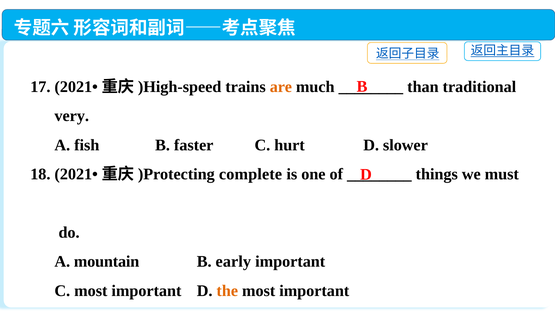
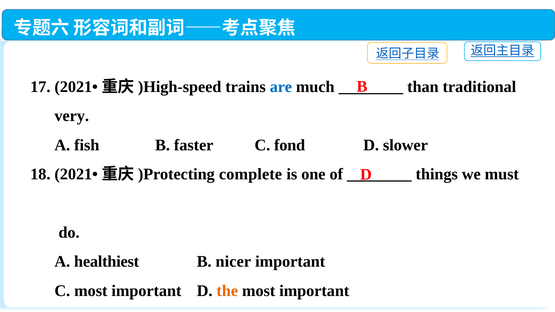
are colour: orange -> blue (281, 87)
hurt: hurt -> fond (290, 145)
mountain: mountain -> healthiest (107, 262)
early: early -> nicer (233, 262)
